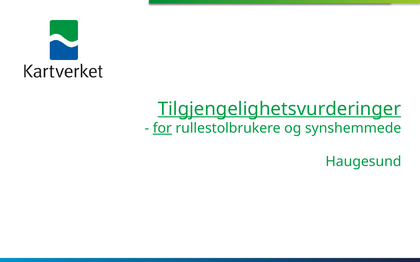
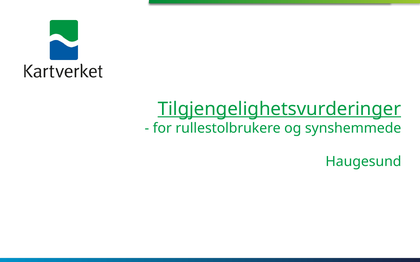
for underline: present -> none (162, 128)
